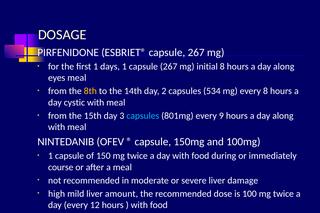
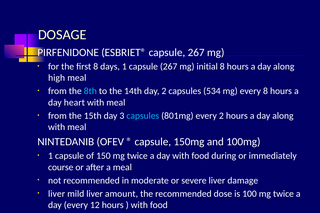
first 1: 1 -> 8 (96, 67)
eyes: eyes -> high (57, 78)
8th colour: yellow -> light blue (90, 91)
cystic: cystic -> heart (74, 103)
every 9: 9 -> 2 (221, 116)
high: high -> liver (57, 194)
